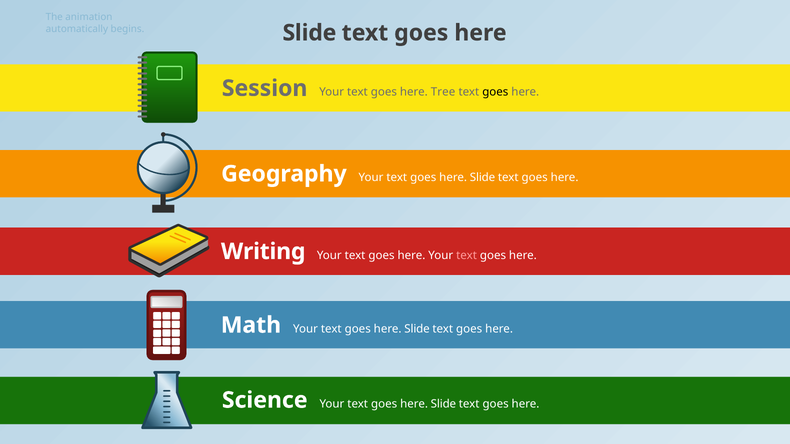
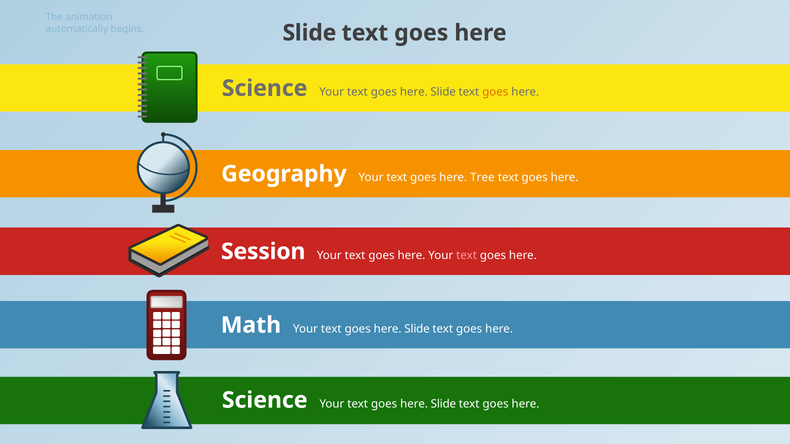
Session: Session -> Science (265, 88)
Tree: Tree -> Slide (443, 92)
goes colour: black -> orange (495, 92)
Slide: Slide -> Tree (482, 178)
Writing: Writing -> Session (263, 252)
